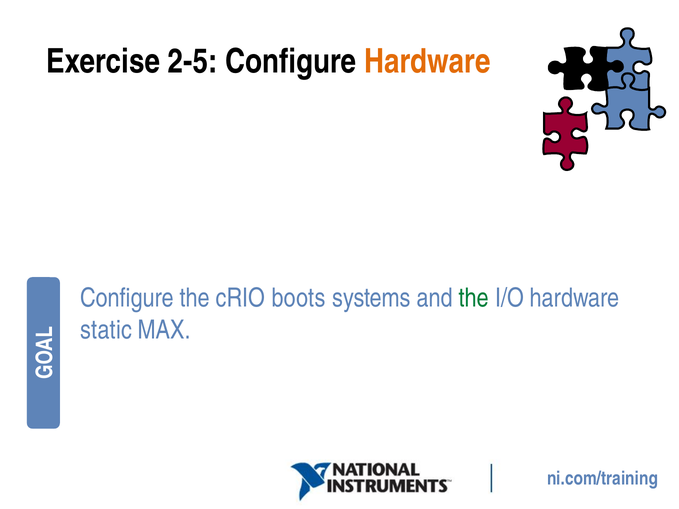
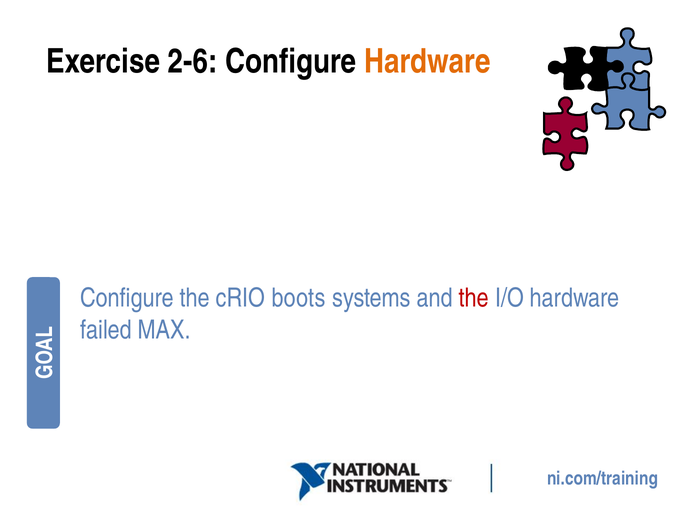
2-5: 2-5 -> 2-6 (193, 62)
the colour: green -> red (474, 298)
static: static -> failed (106, 330)
